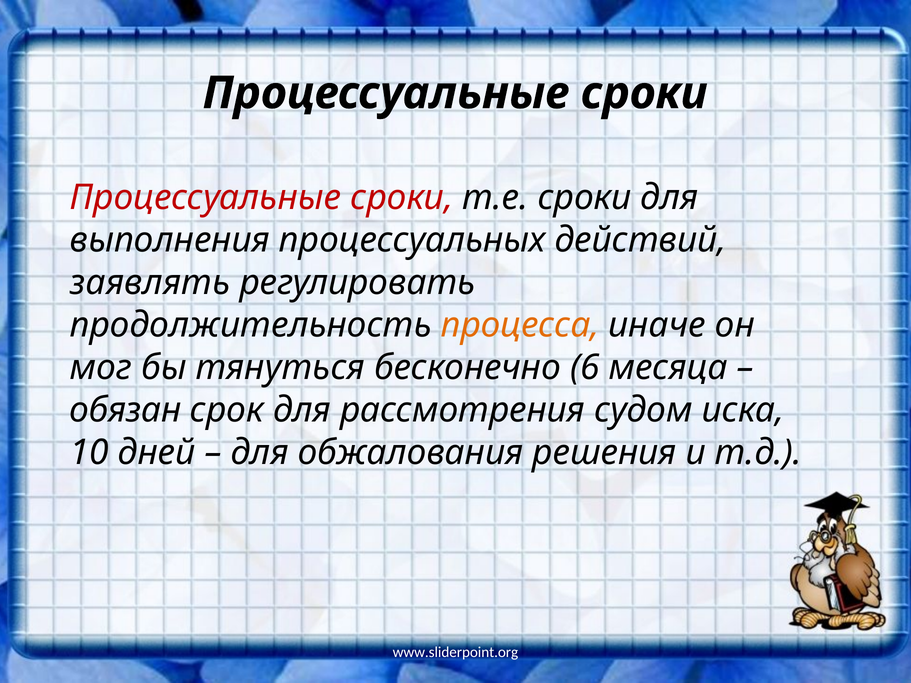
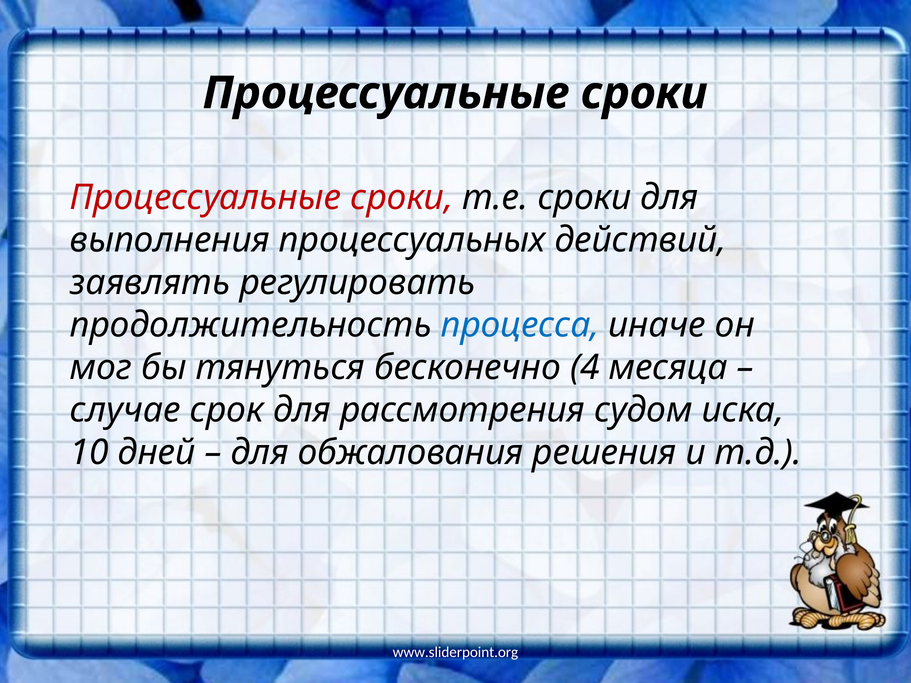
процесса colour: orange -> blue (520, 325)
6: 6 -> 4 (585, 368)
обязан: обязан -> случае (125, 410)
